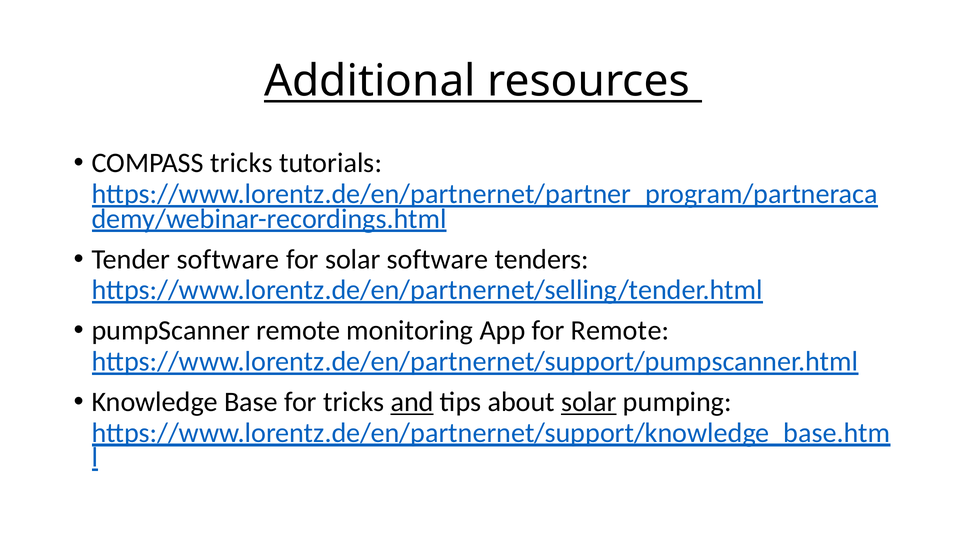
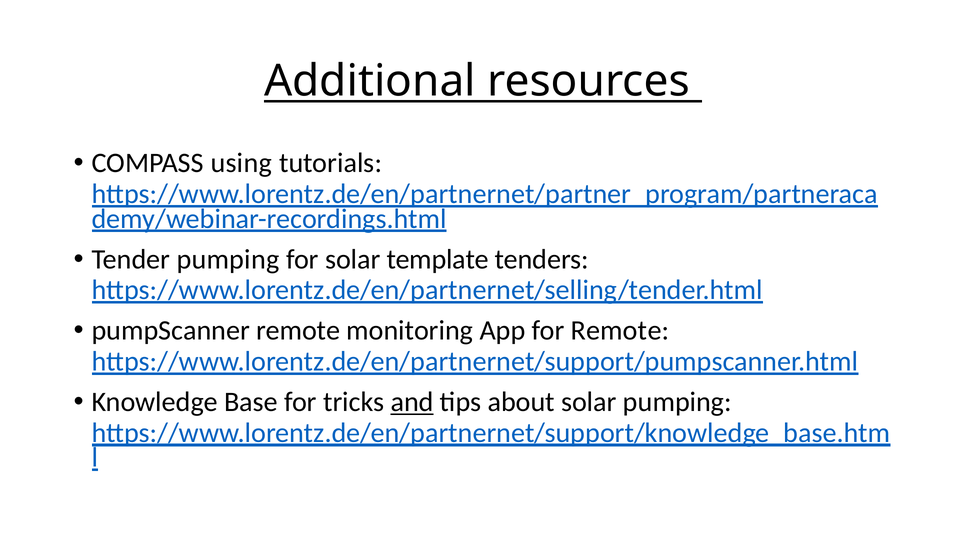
COMPASS tricks: tricks -> using (241, 163)
Tender software: software -> pumping (228, 259)
solar software: software -> template (438, 259)
solar underline: present -> none (589, 402)
